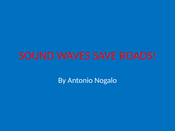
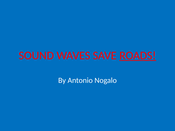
ROADS underline: none -> present (138, 56)
